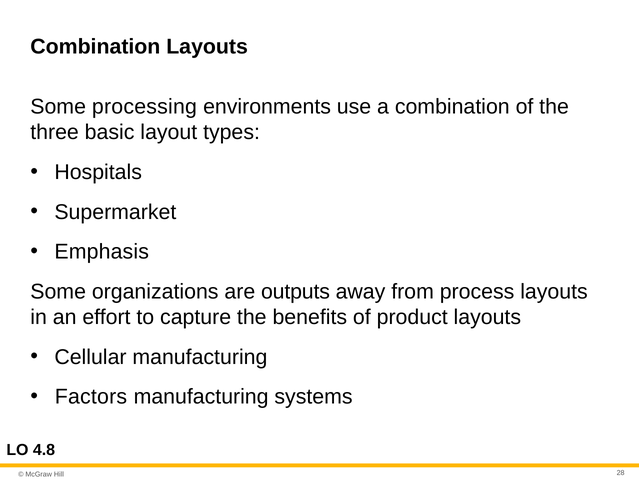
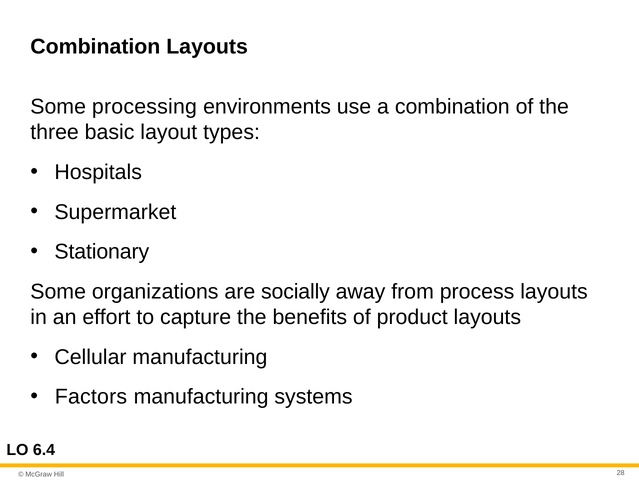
Emphasis: Emphasis -> Stationary (102, 251)
outputs: outputs -> socially (295, 291)
4.8: 4.8 -> 6.4 (44, 449)
